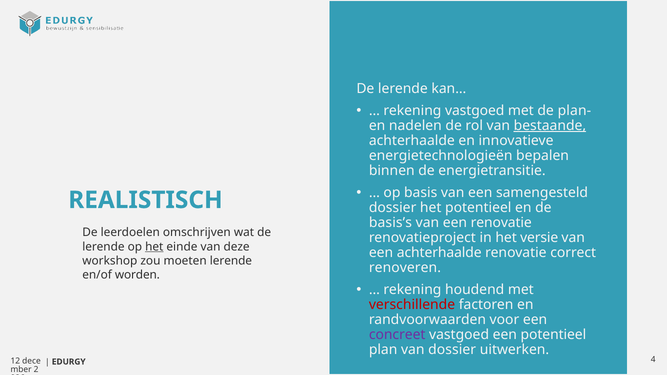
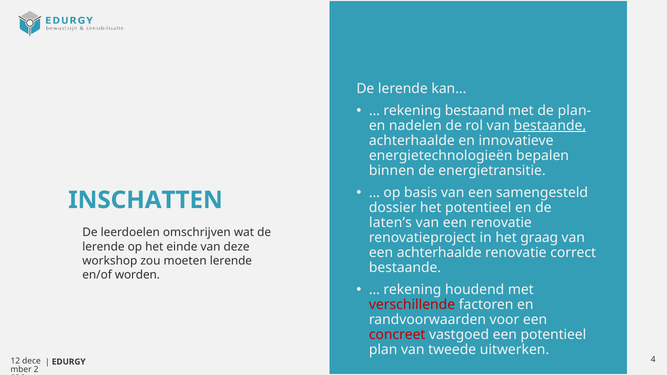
rekening vastgoed: vastgoed -> bestaand (475, 111)
REALISTISCH: REALISTISCH -> INSCHATTEN (146, 200)
basis’s: basis’s -> laten’s (390, 223)
versie: versie -> graag (539, 238)
het underline: present -> none (154, 247)
renoveren: renoveren -> bestaande (405, 268)
concreet colour: purple -> red (397, 335)
van dossier: dossier -> tweede (452, 350)
